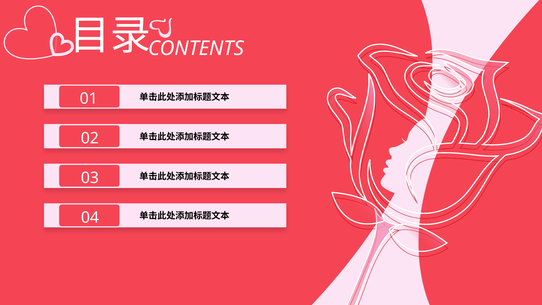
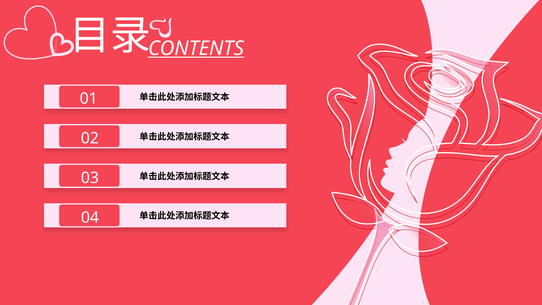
CONTENTS underline: none -> present (196, 48)
